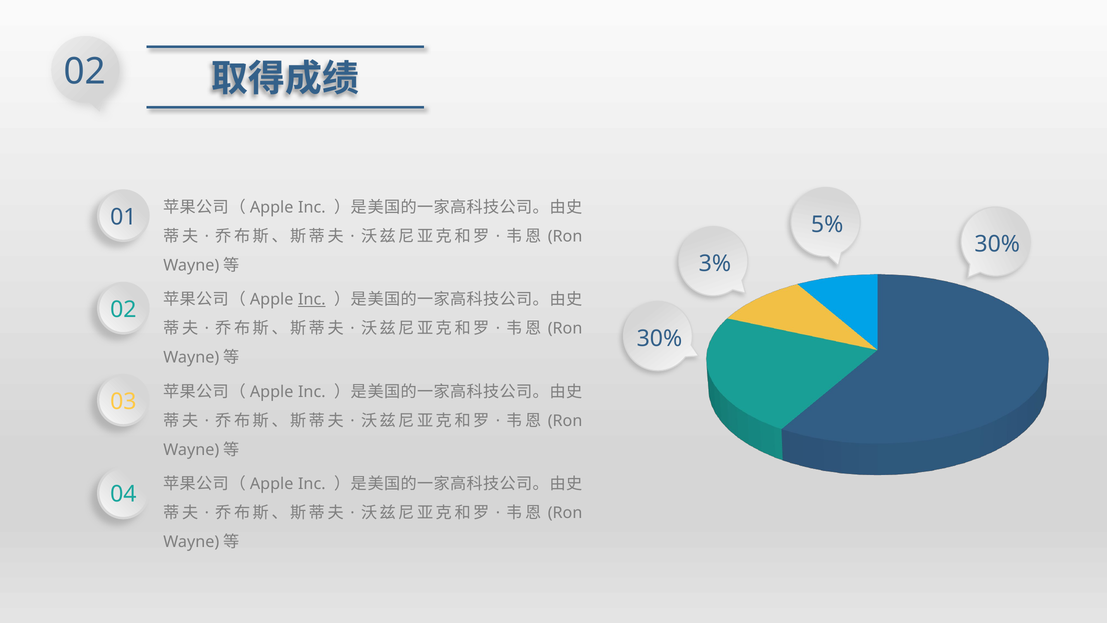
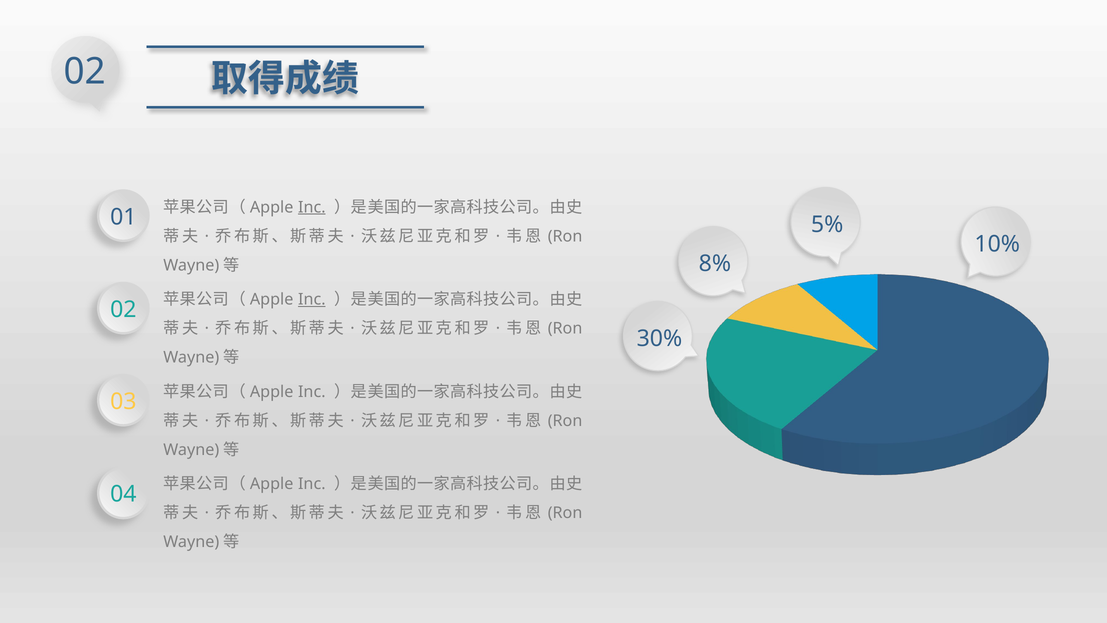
Inc underline: none -> present (312, 207)
30%: 30% -> 10% (997, 244)
3%: 3% -> 8% (715, 264)
